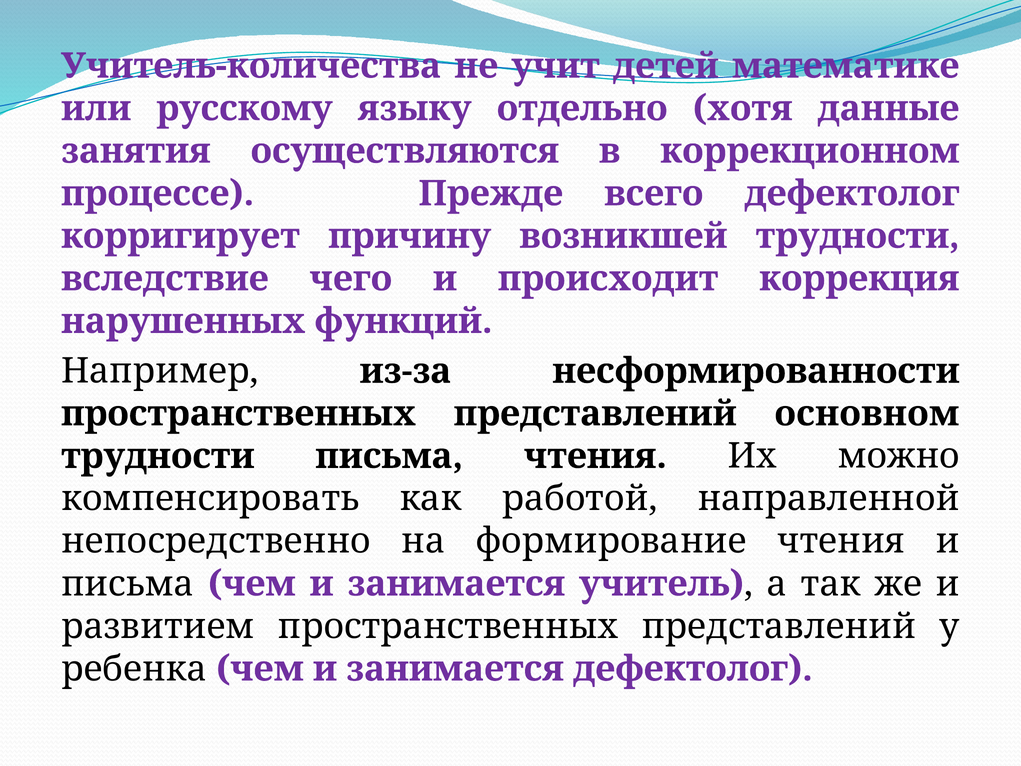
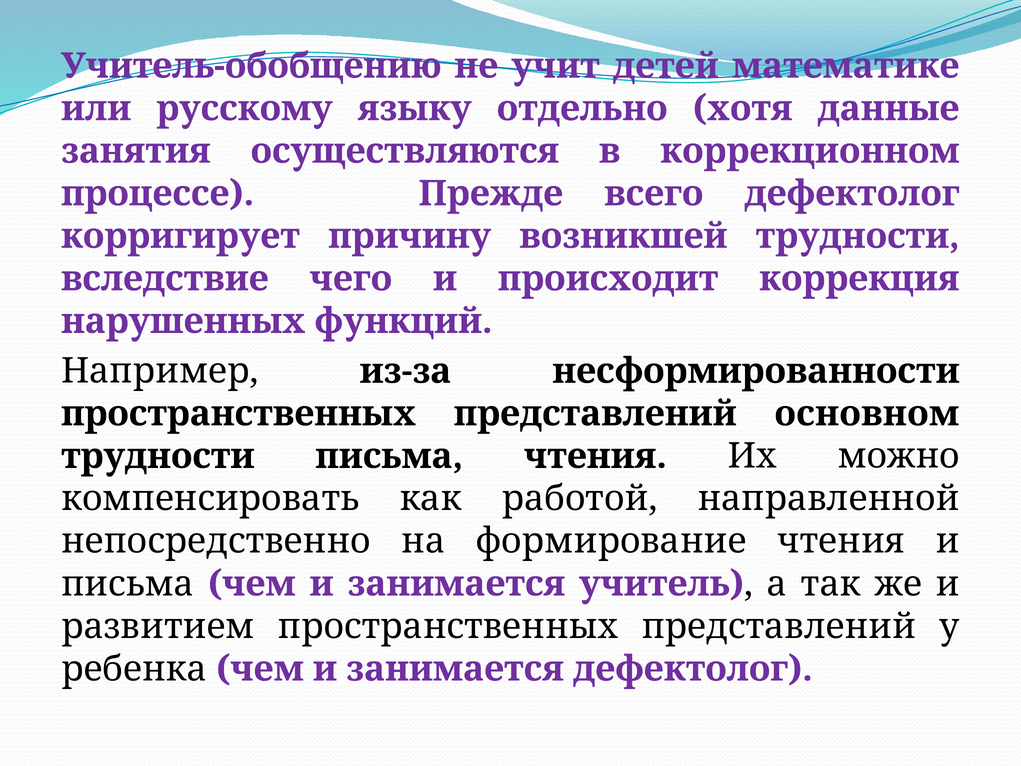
Учитель-количества: Учитель-количества -> Учитель-обобщению (251, 66)
